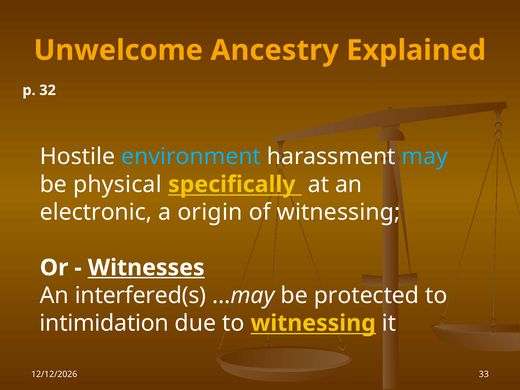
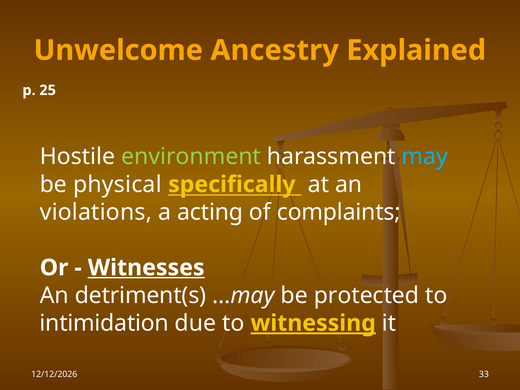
32: 32 -> 25 (48, 90)
environment colour: light blue -> light green (191, 157)
electronic: electronic -> violations (96, 212)
origin: origin -> acting (210, 212)
of witnessing: witnessing -> complaints (339, 212)
interfered(s: interfered(s -> detriment(s (141, 295)
witnessing underline: none -> present (313, 323)
